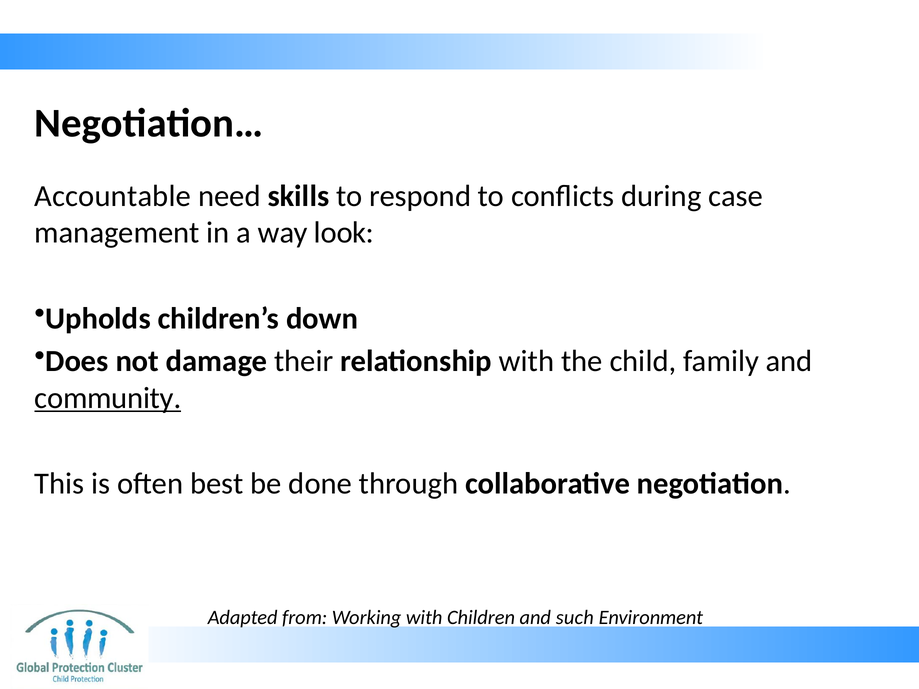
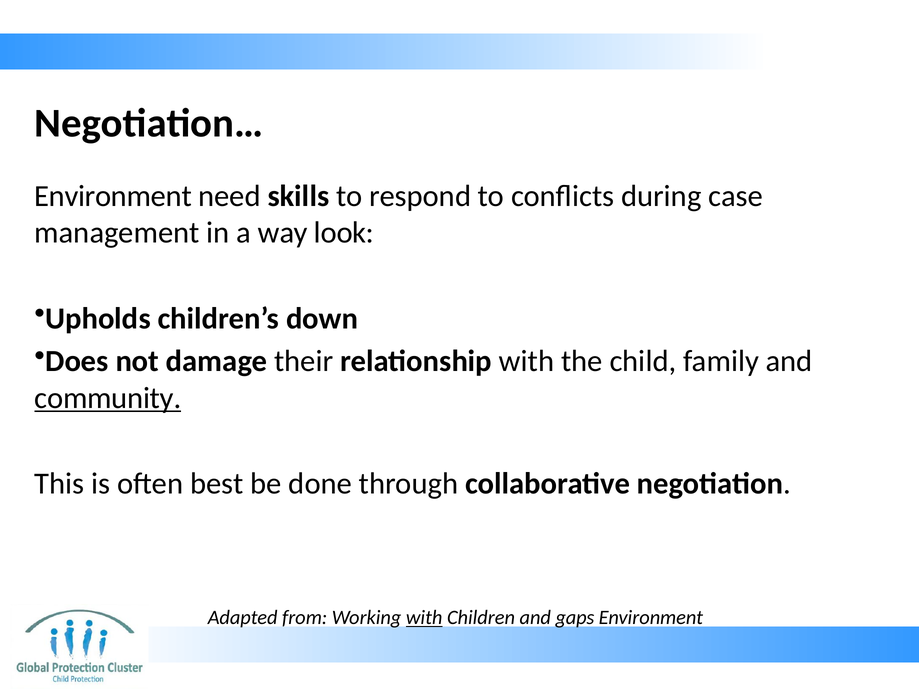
Accountable: Accountable -> Environment (113, 196)
with underline: none -> present (424, 618)
such: such -> gaps (575, 618)
